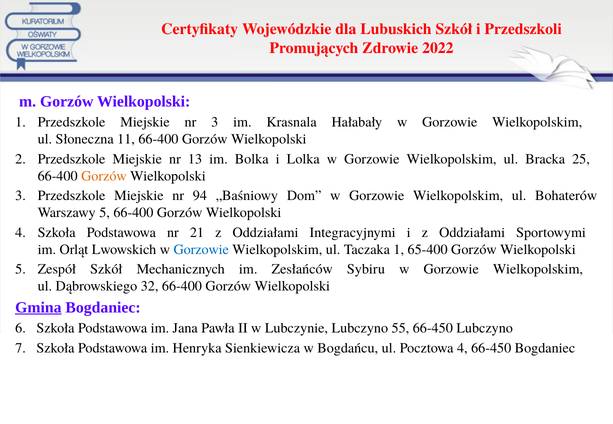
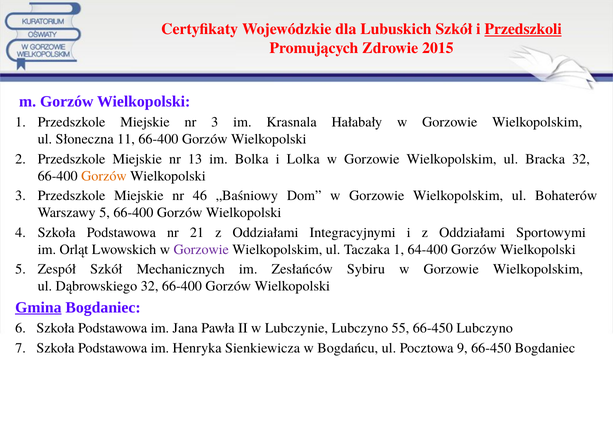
Przedszkoli underline: none -> present (523, 29)
2022: 2022 -> 2015 (438, 48)
Bracka 25: 25 -> 32 (581, 159)
94: 94 -> 46 (200, 196)
Gorzowie colour: blue -> purple (201, 250)
65-400: 65-400 -> 64-400 (428, 250)
Pocztowa 4: 4 -> 9 (462, 348)
